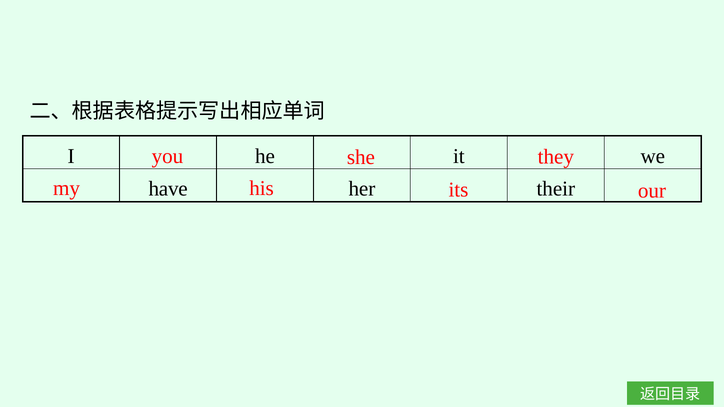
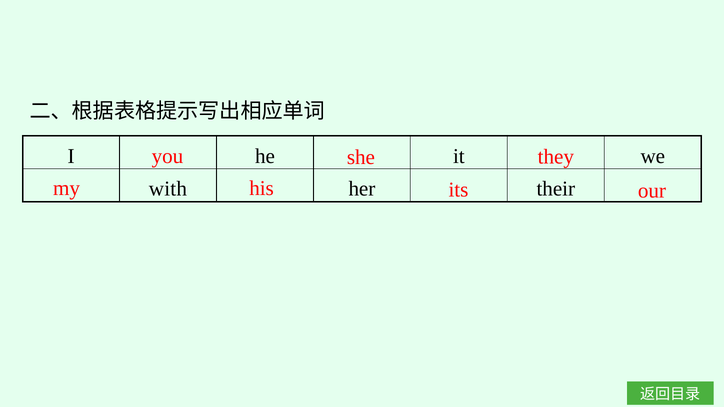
have: have -> with (168, 189)
